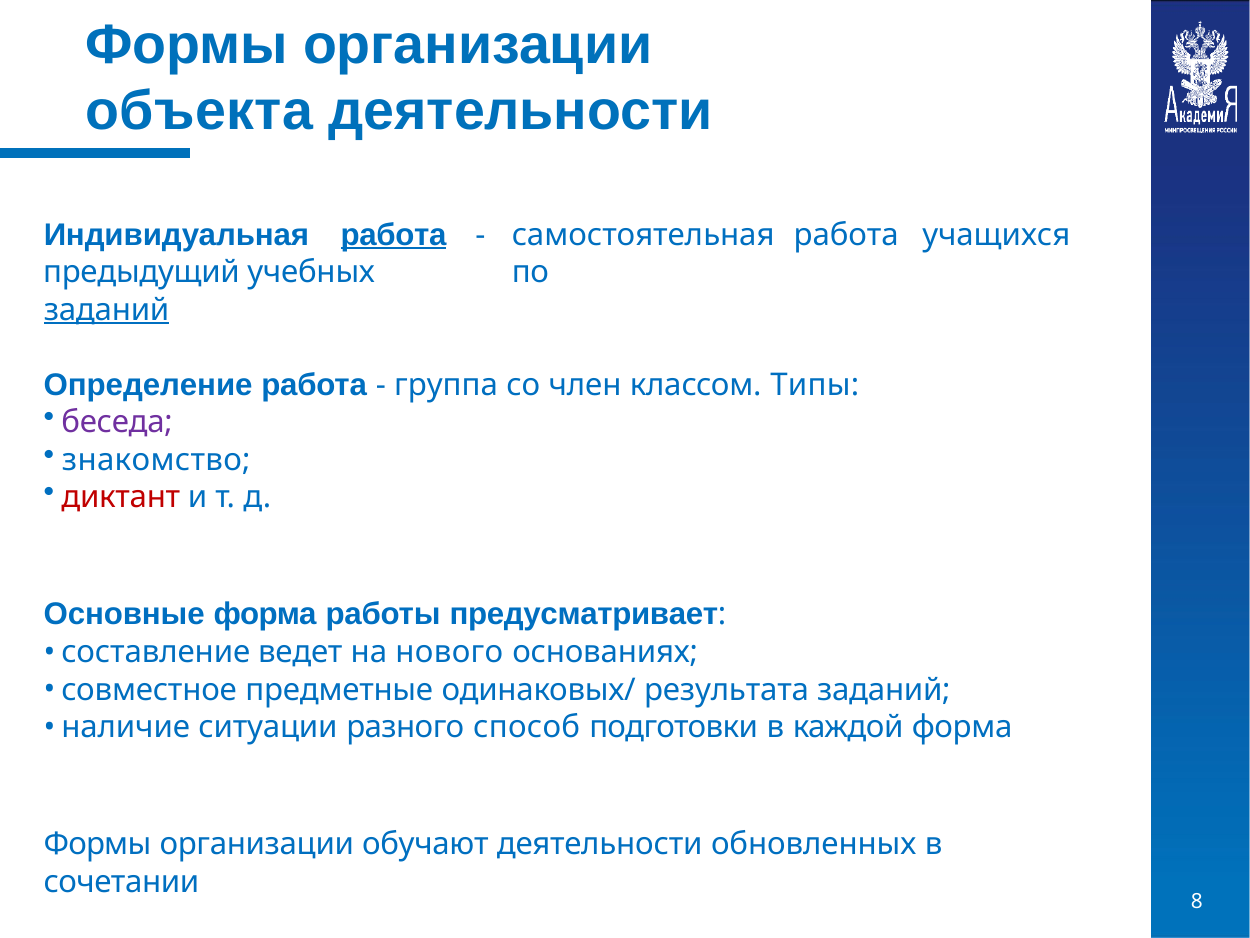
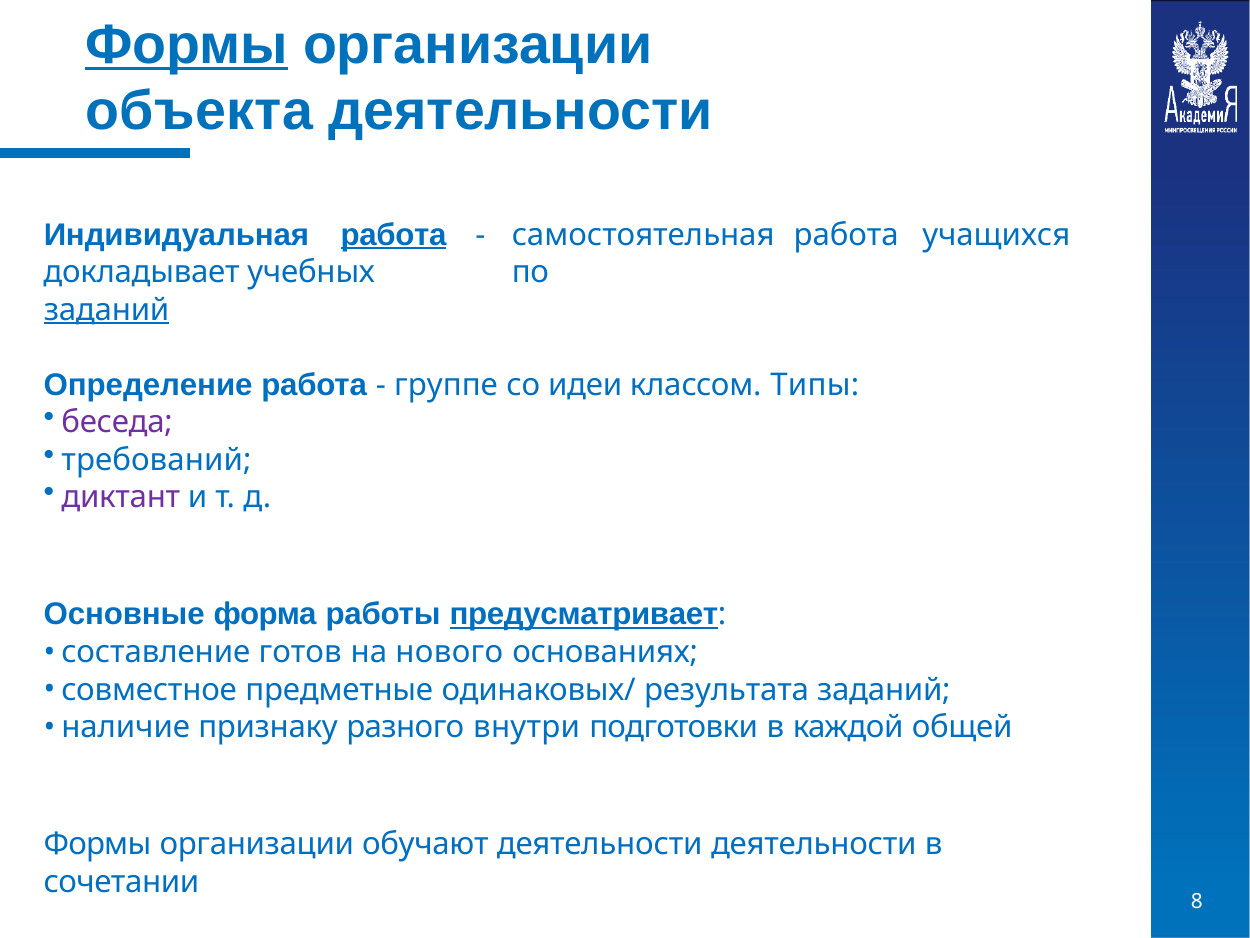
Формы underline: none -> present (187, 45)
предыдущий: предыдущий -> докладывает (142, 272)
группа: группа -> группе (446, 385)
член: член -> идеи (585, 385)
знакомство: знакомство -> требований (156, 460)
диктант colour: red -> purple (121, 497)
предусматривает underline: none -> present (584, 614)
ведет: ведет -> готов (300, 652)
ситуации: ситуации -> признаку (268, 727)
способ: способ -> внутри (527, 727)
каждой форма: форма -> общей (962, 727)
деятельности обновленных: обновленных -> деятельности (814, 844)
